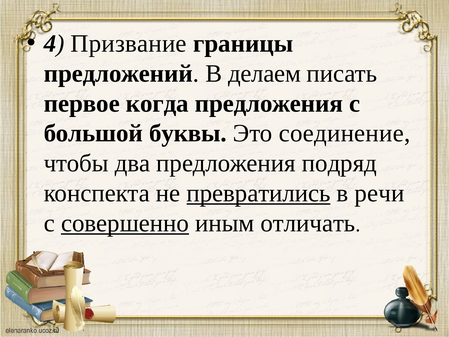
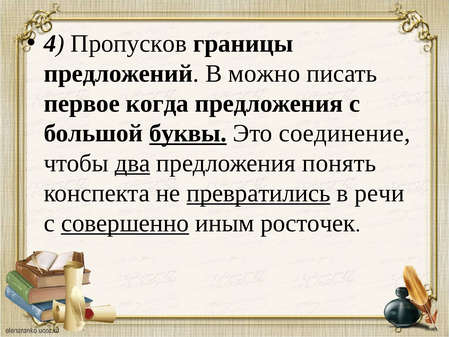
Призвание: Призвание -> Пропусков (129, 44)
делаем: делаем -> можно (264, 73)
буквы underline: none -> present (188, 133)
два underline: none -> present (133, 163)
подряд: подряд -> понять (339, 163)
отличать: отличать -> росточек (308, 223)
